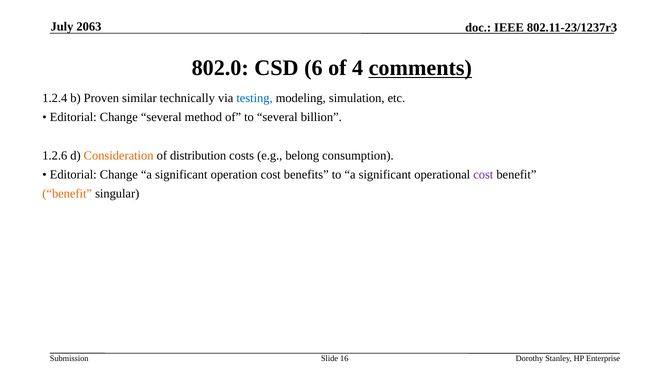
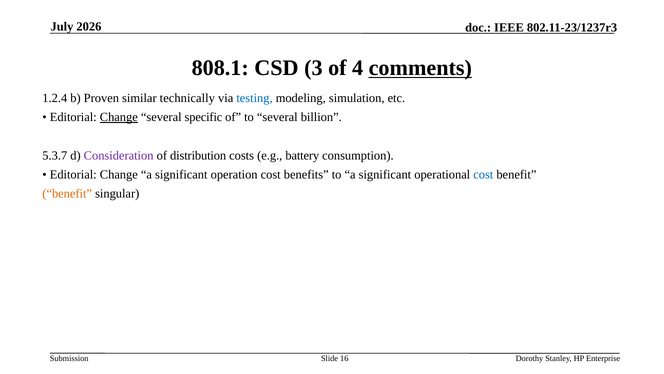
2063: 2063 -> 2026 (89, 26)
802.0: 802.0 -> 808.1 (220, 68)
6: 6 -> 3 (313, 68)
Change underline: none -> present (119, 117)
method: method -> specific (203, 117)
1.2.6: 1.2.6 -> 5.3.7 (55, 155)
Consideration colour: orange -> purple (119, 155)
belong: belong -> battery (302, 155)
cost colour: purple -> blue (483, 174)
